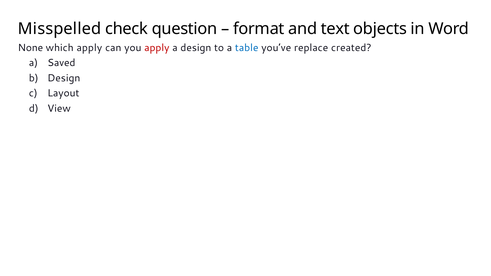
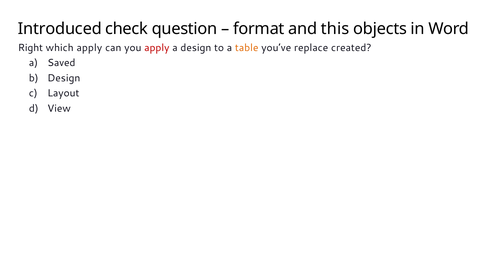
Misspelled: Misspelled -> Introduced (60, 29)
text: text -> this (335, 29)
None: None -> Right (30, 48)
table colour: blue -> orange (247, 48)
